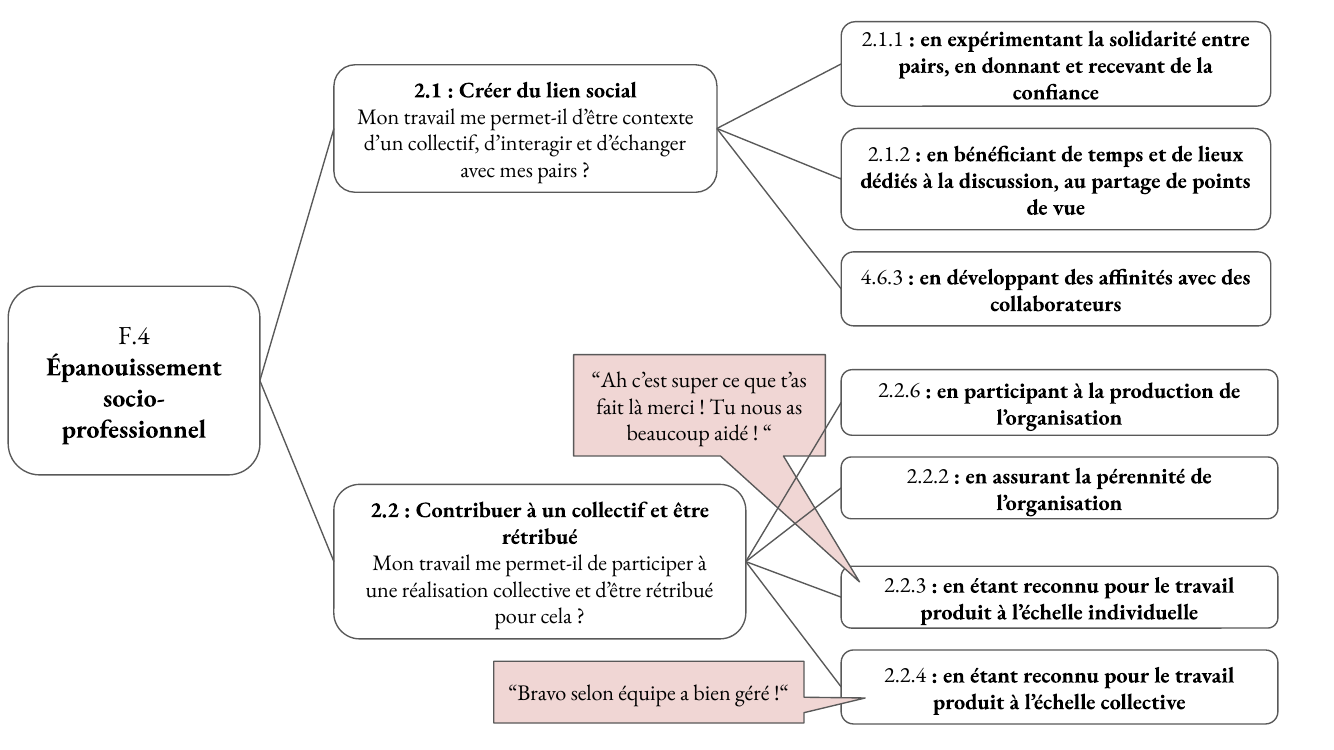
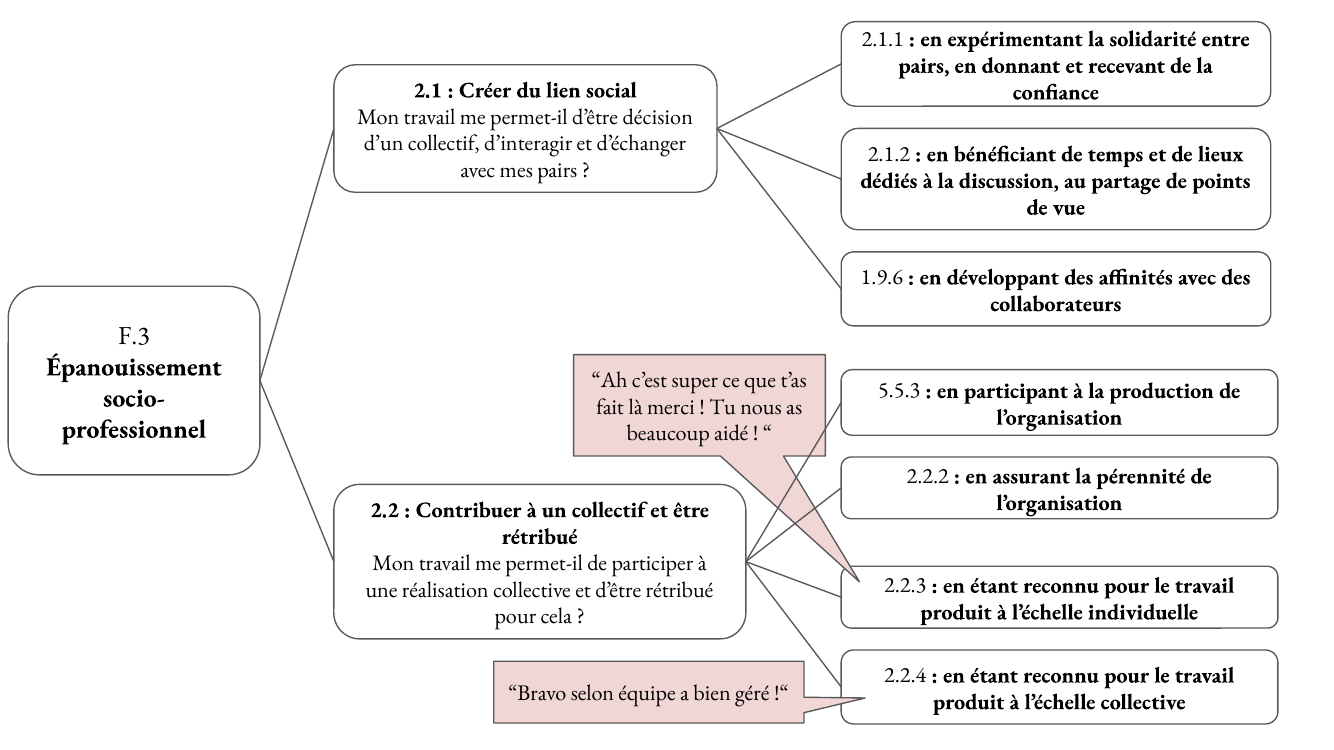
contexte: contexte -> décision (658, 117)
4.6.3: 4.6.3 -> 1.9.6 (882, 277)
F.4: F.4 -> F.3 (134, 336)
2.2.6: 2.2.6 -> 5.5.3 (899, 391)
